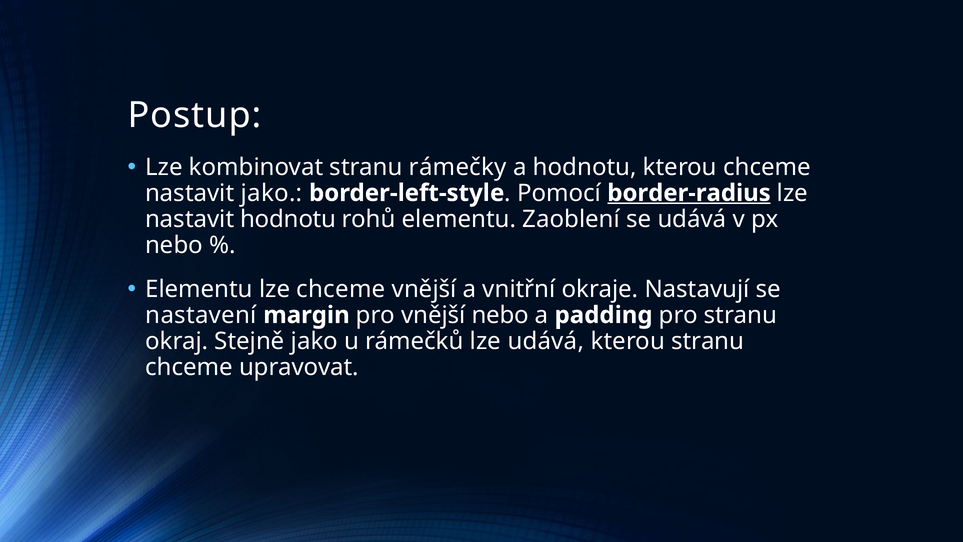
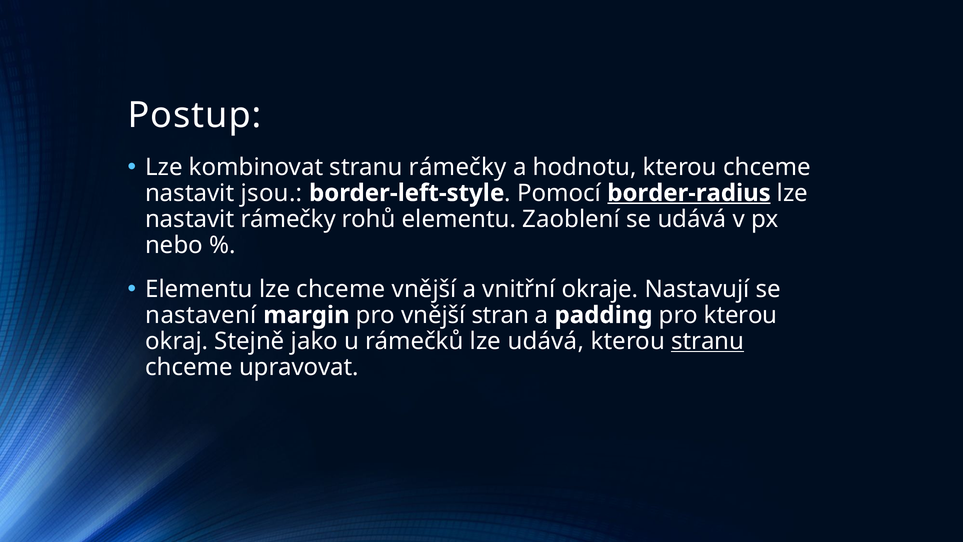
nastavit jako: jako -> jsou (272, 193)
nastavit hodnotu: hodnotu -> rámečky (288, 219)
vnější nebo: nebo -> stran (500, 315)
pro stranu: stranu -> kterou (741, 315)
stranu underline: none -> present (708, 341)
